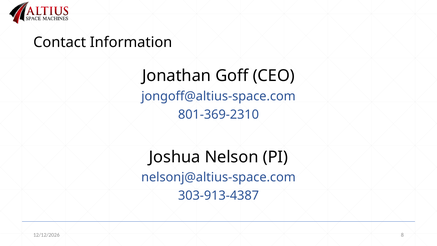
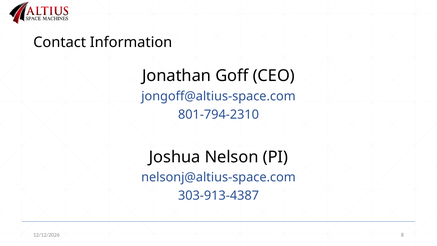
801-369-2310: 801-369-2310 -> 801-794-2310 (219, 114)
